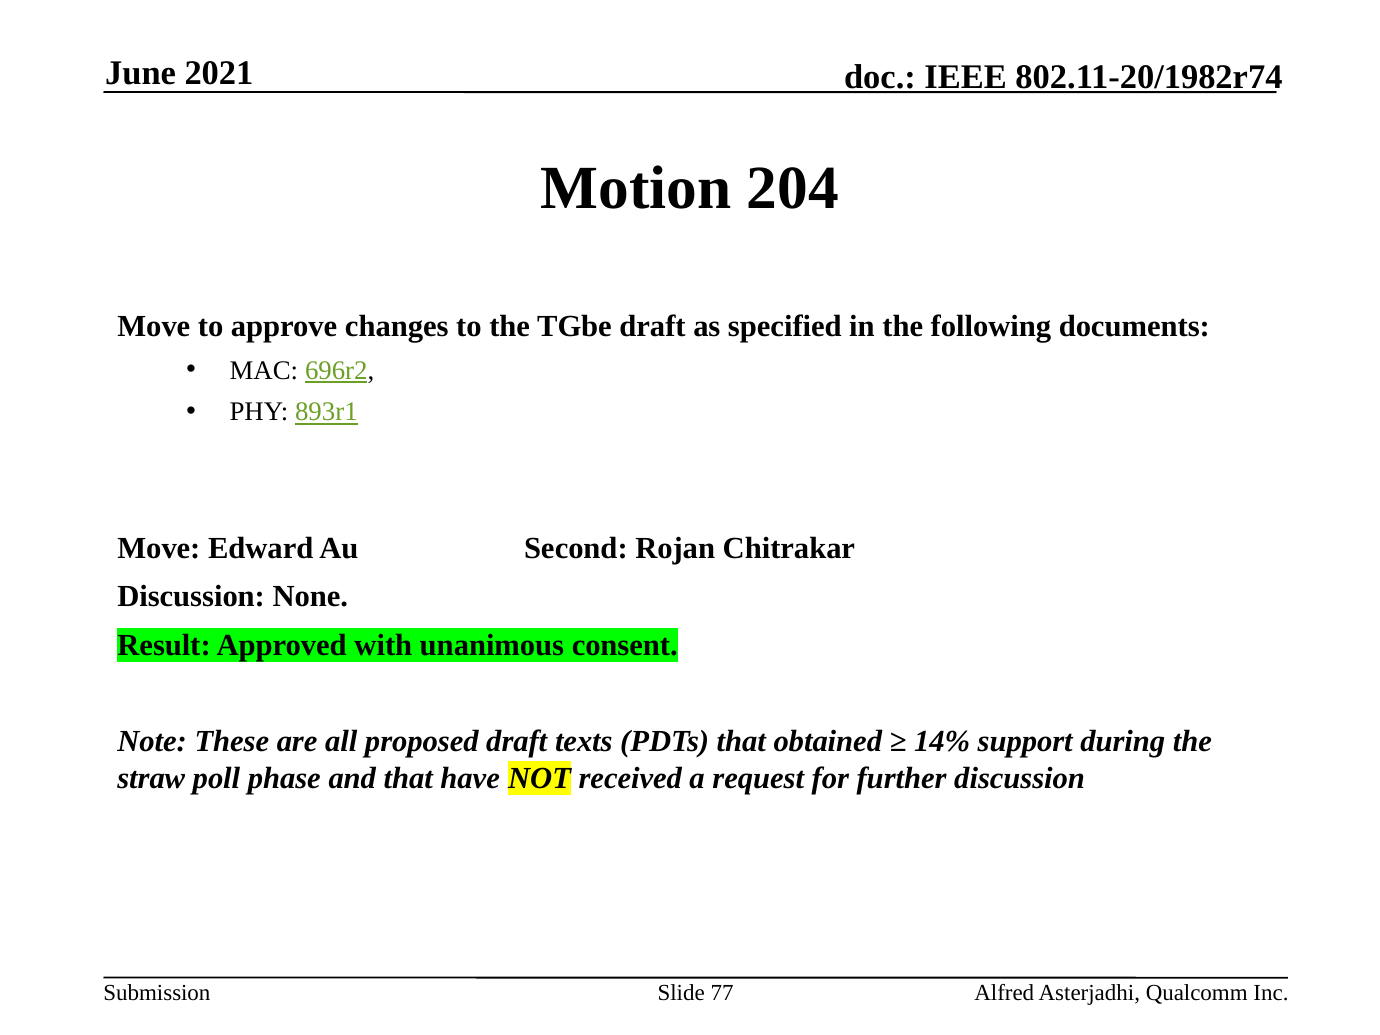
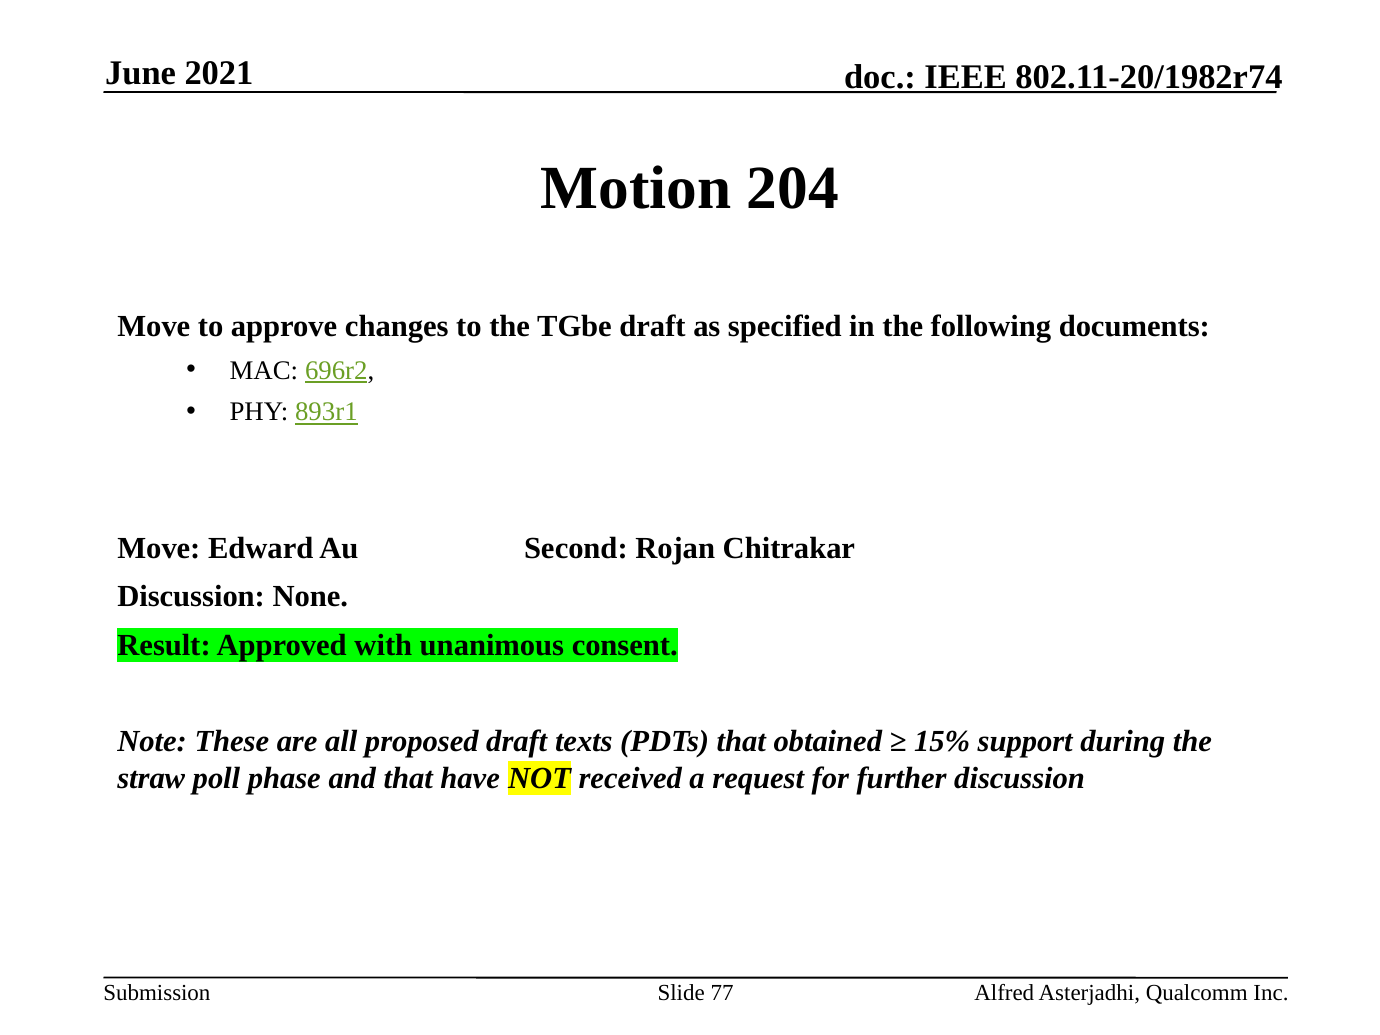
14%: 14% -> 15% (942, 742)
